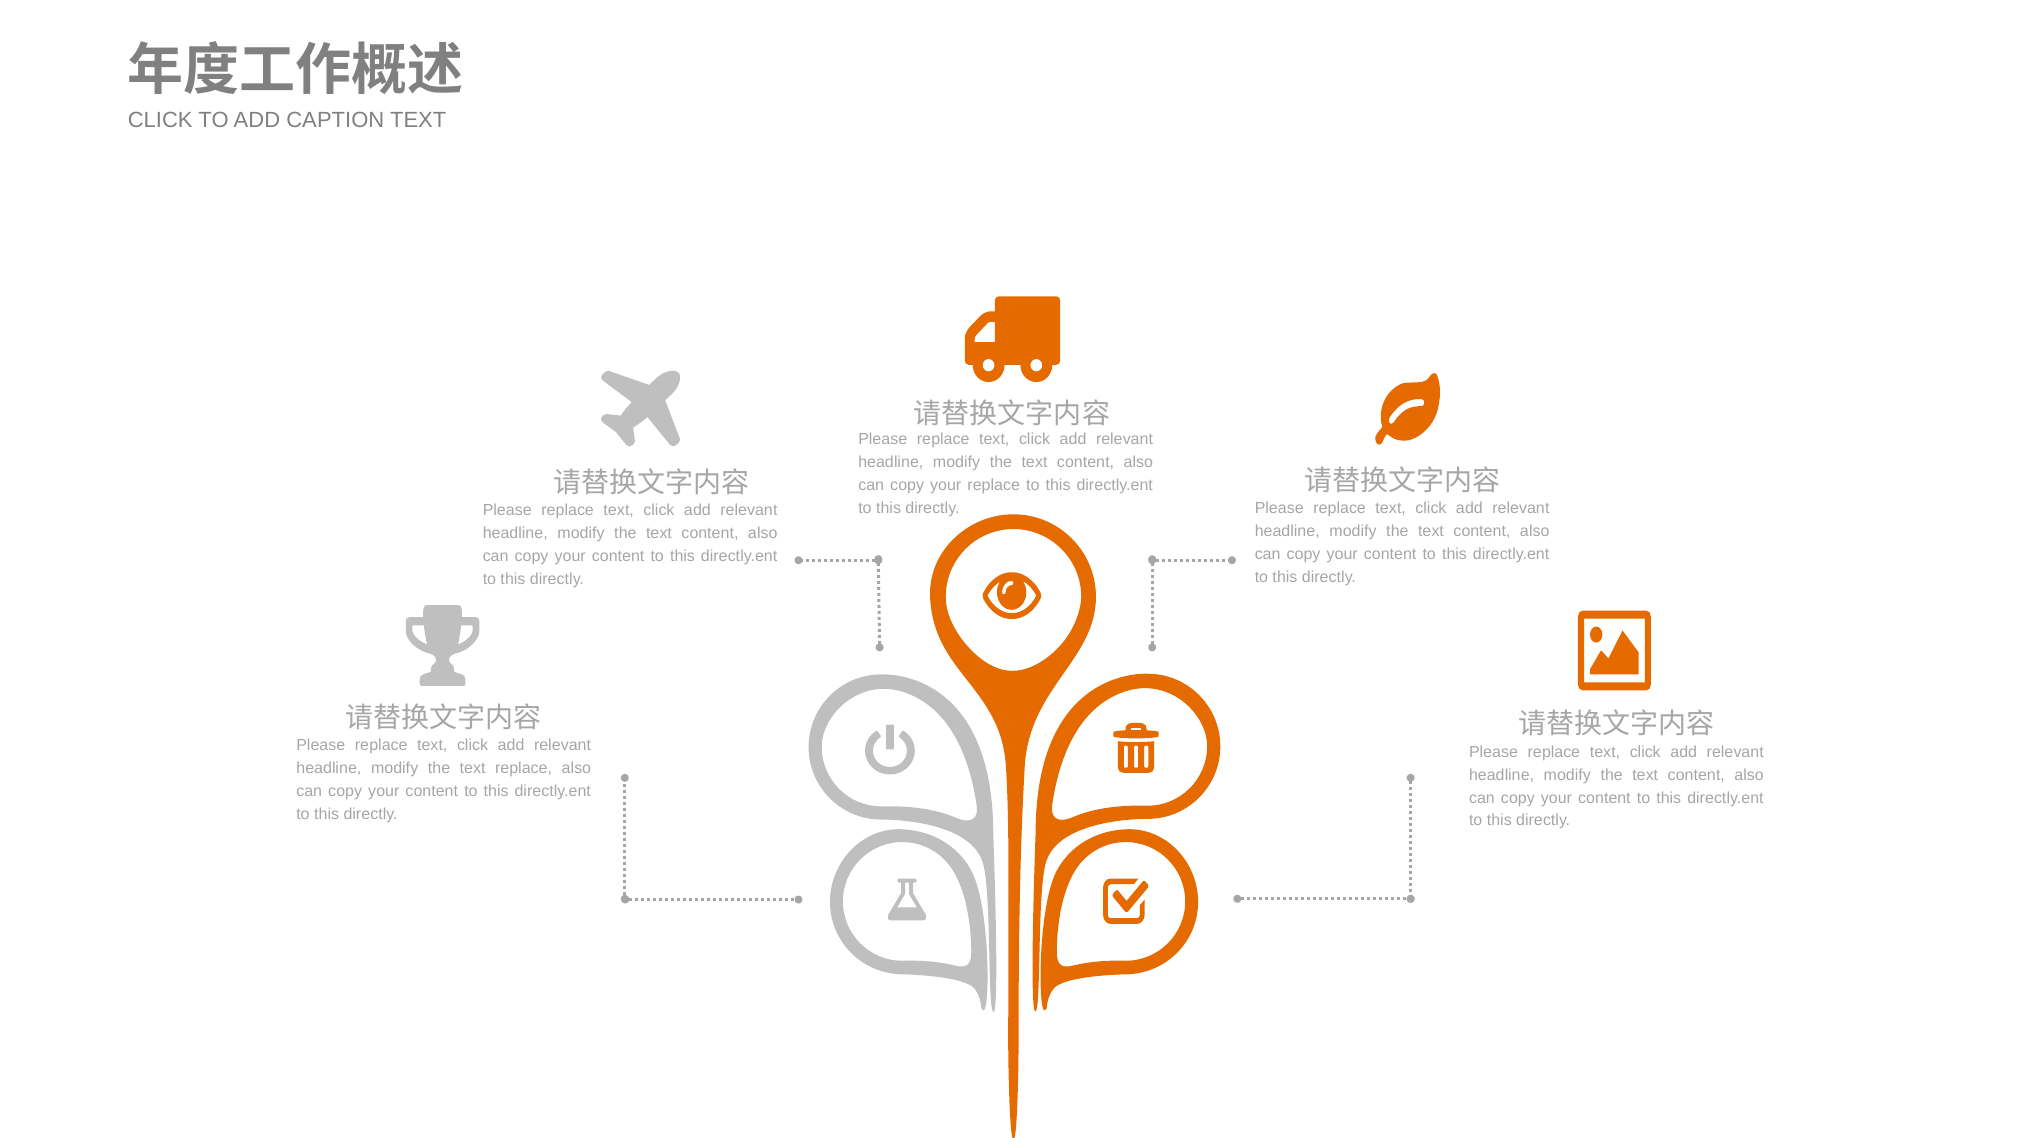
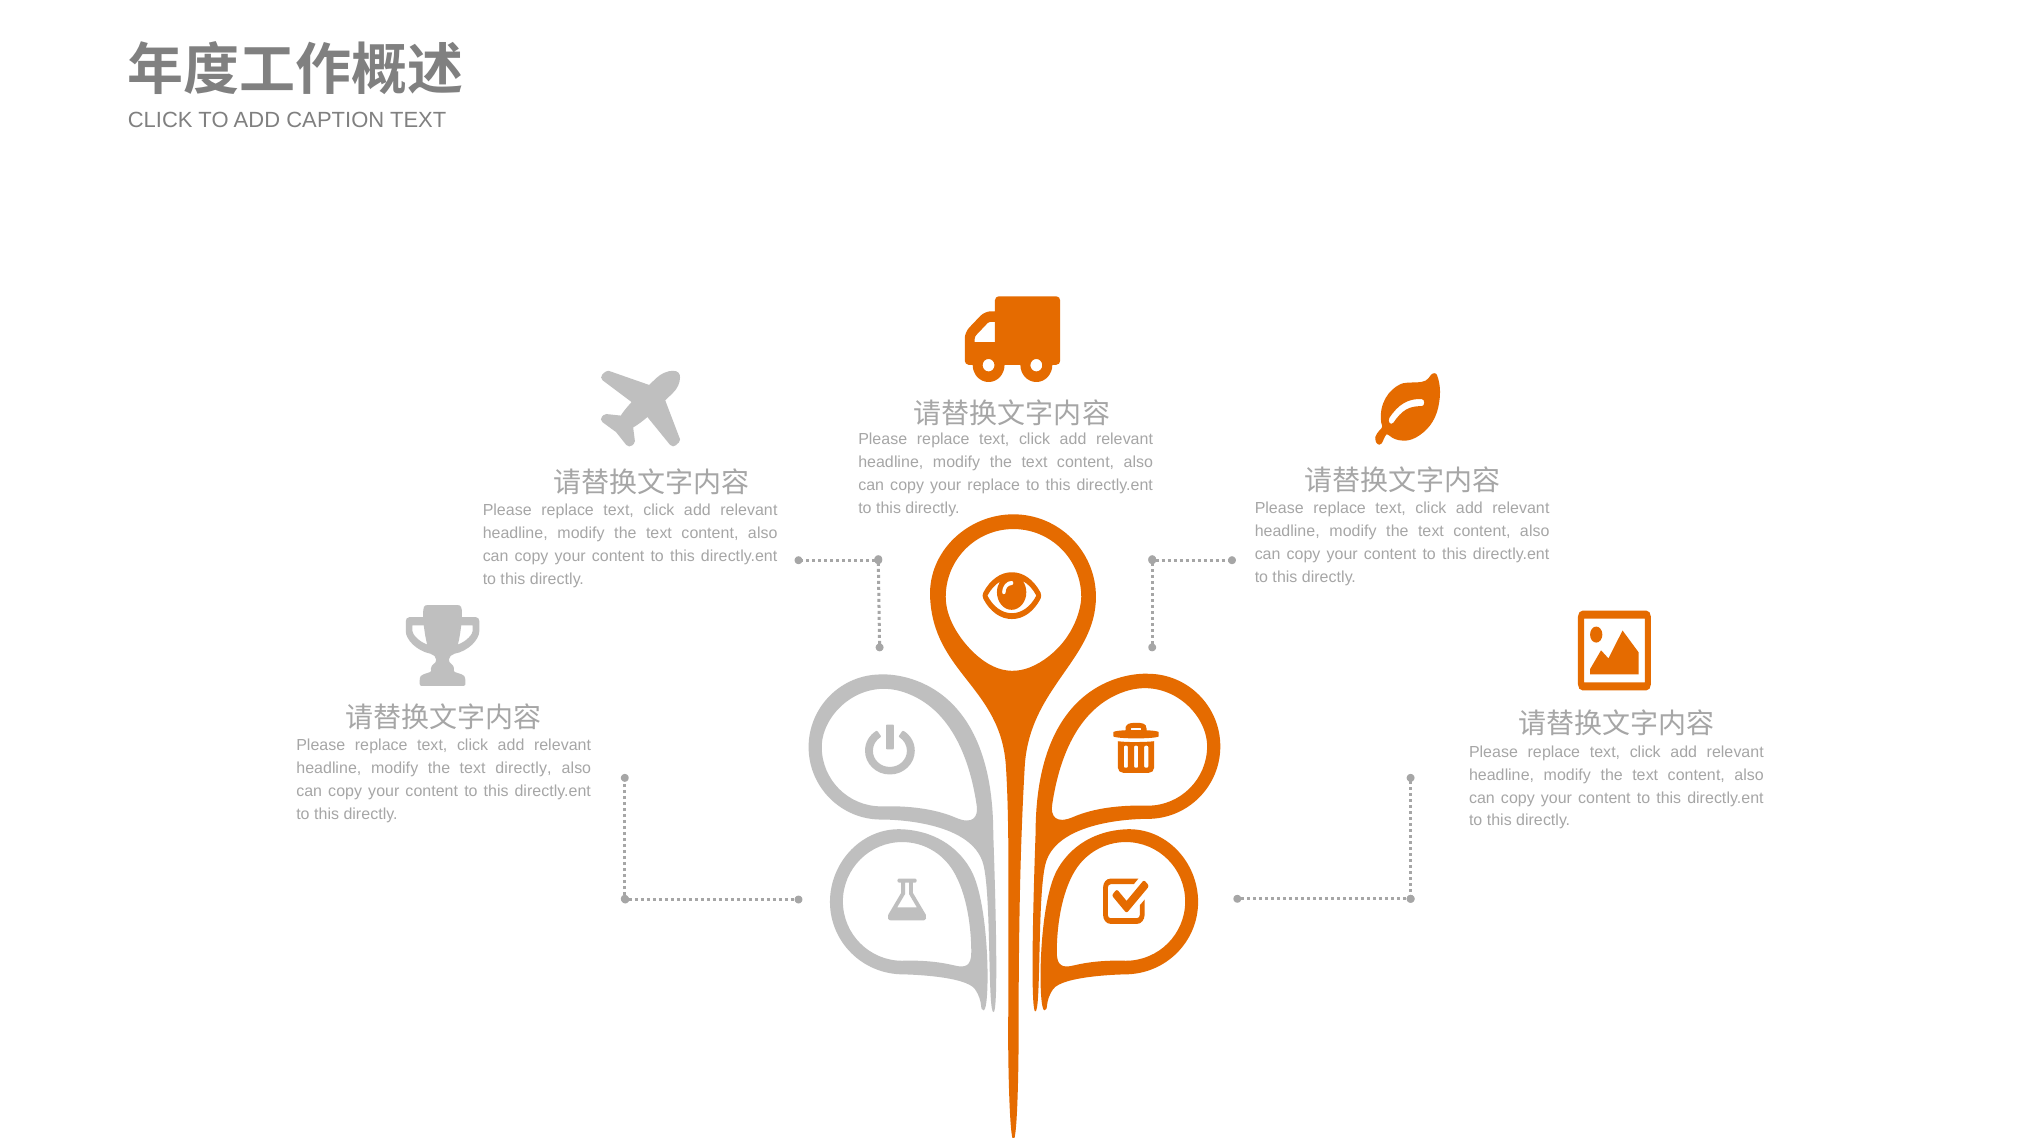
text replace: replace -> directly (523, 769)
